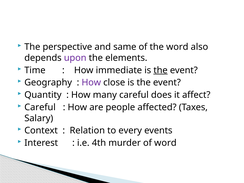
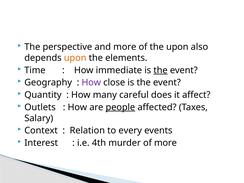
and same: same -> more (125, 47)
the word: word -> upon (177, 47)
upon colour: purple -> orange (75, 58)
Careful: Careful -> Outlets (40, 107)
people underline: none -> present (120, 107)
of word: word -> more (165, 143)
